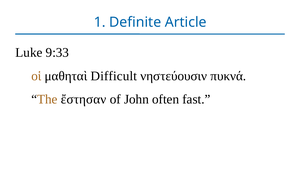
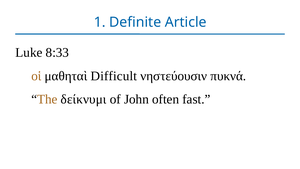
9:33: 9:33 -> 8:33 (57, 53)
ἔστησαν: ἔστησαν -> δείκνυμι (84, 99)
